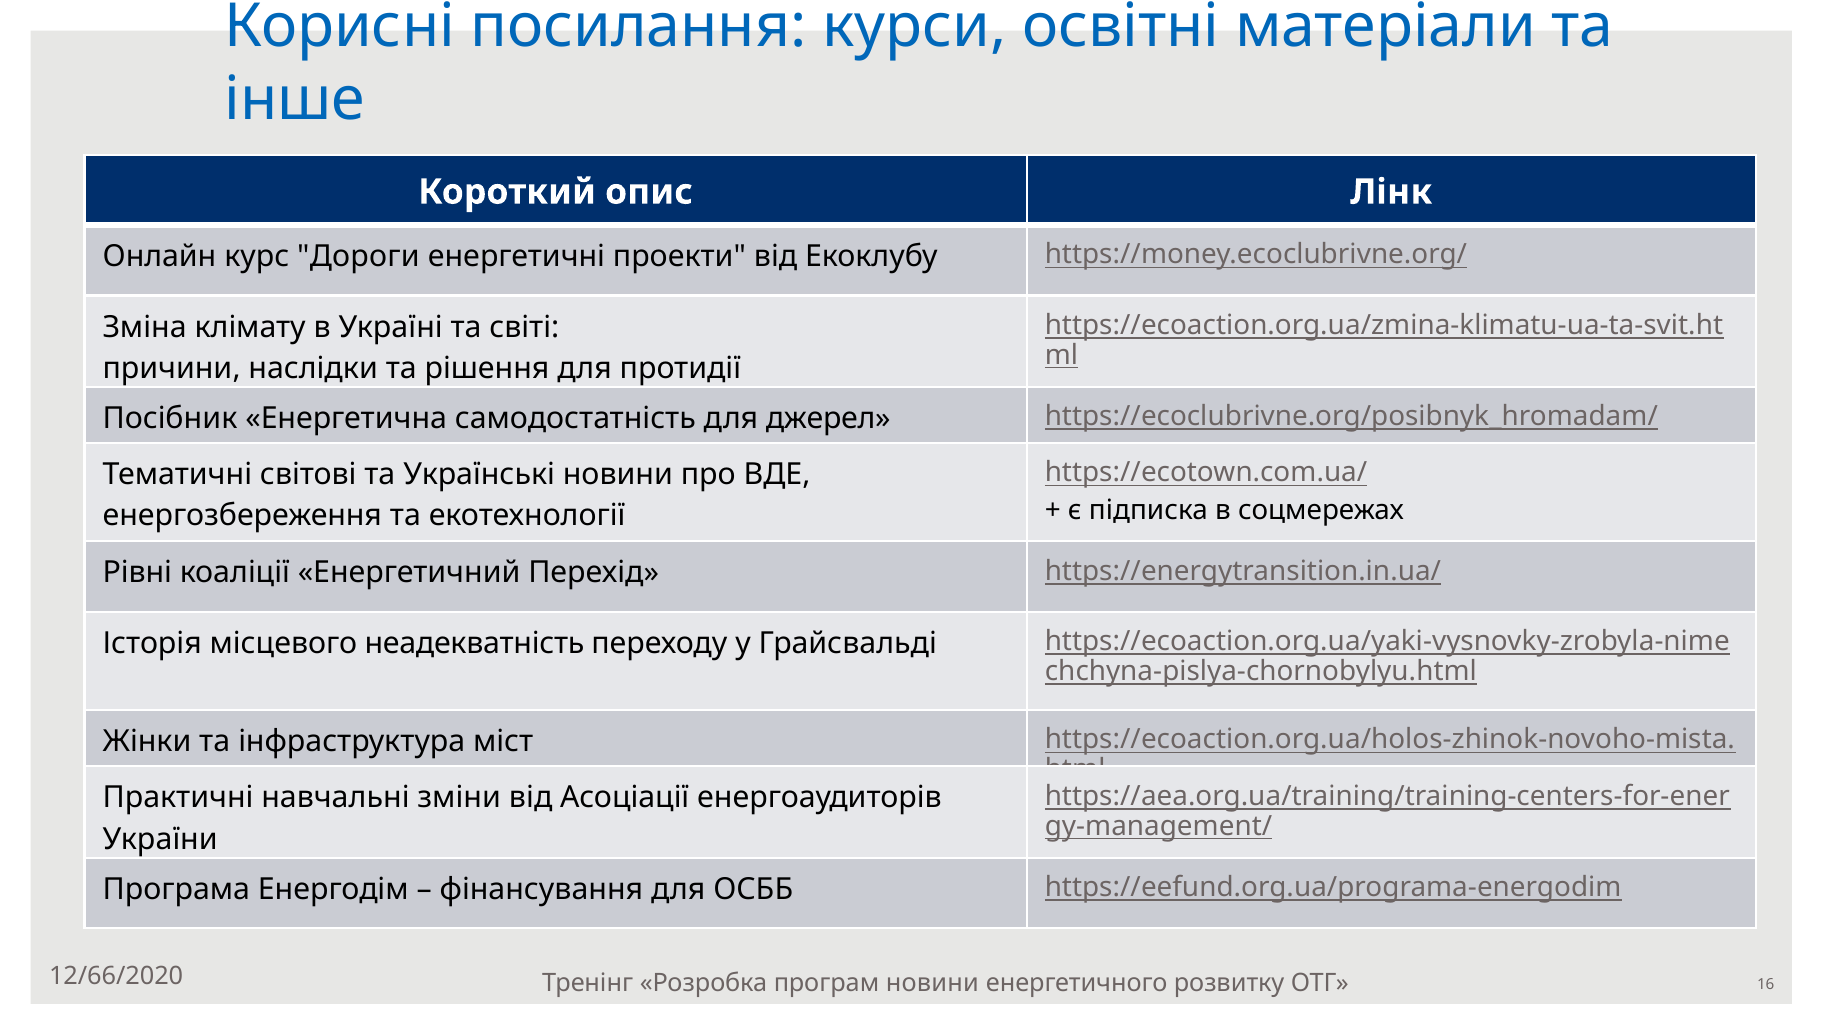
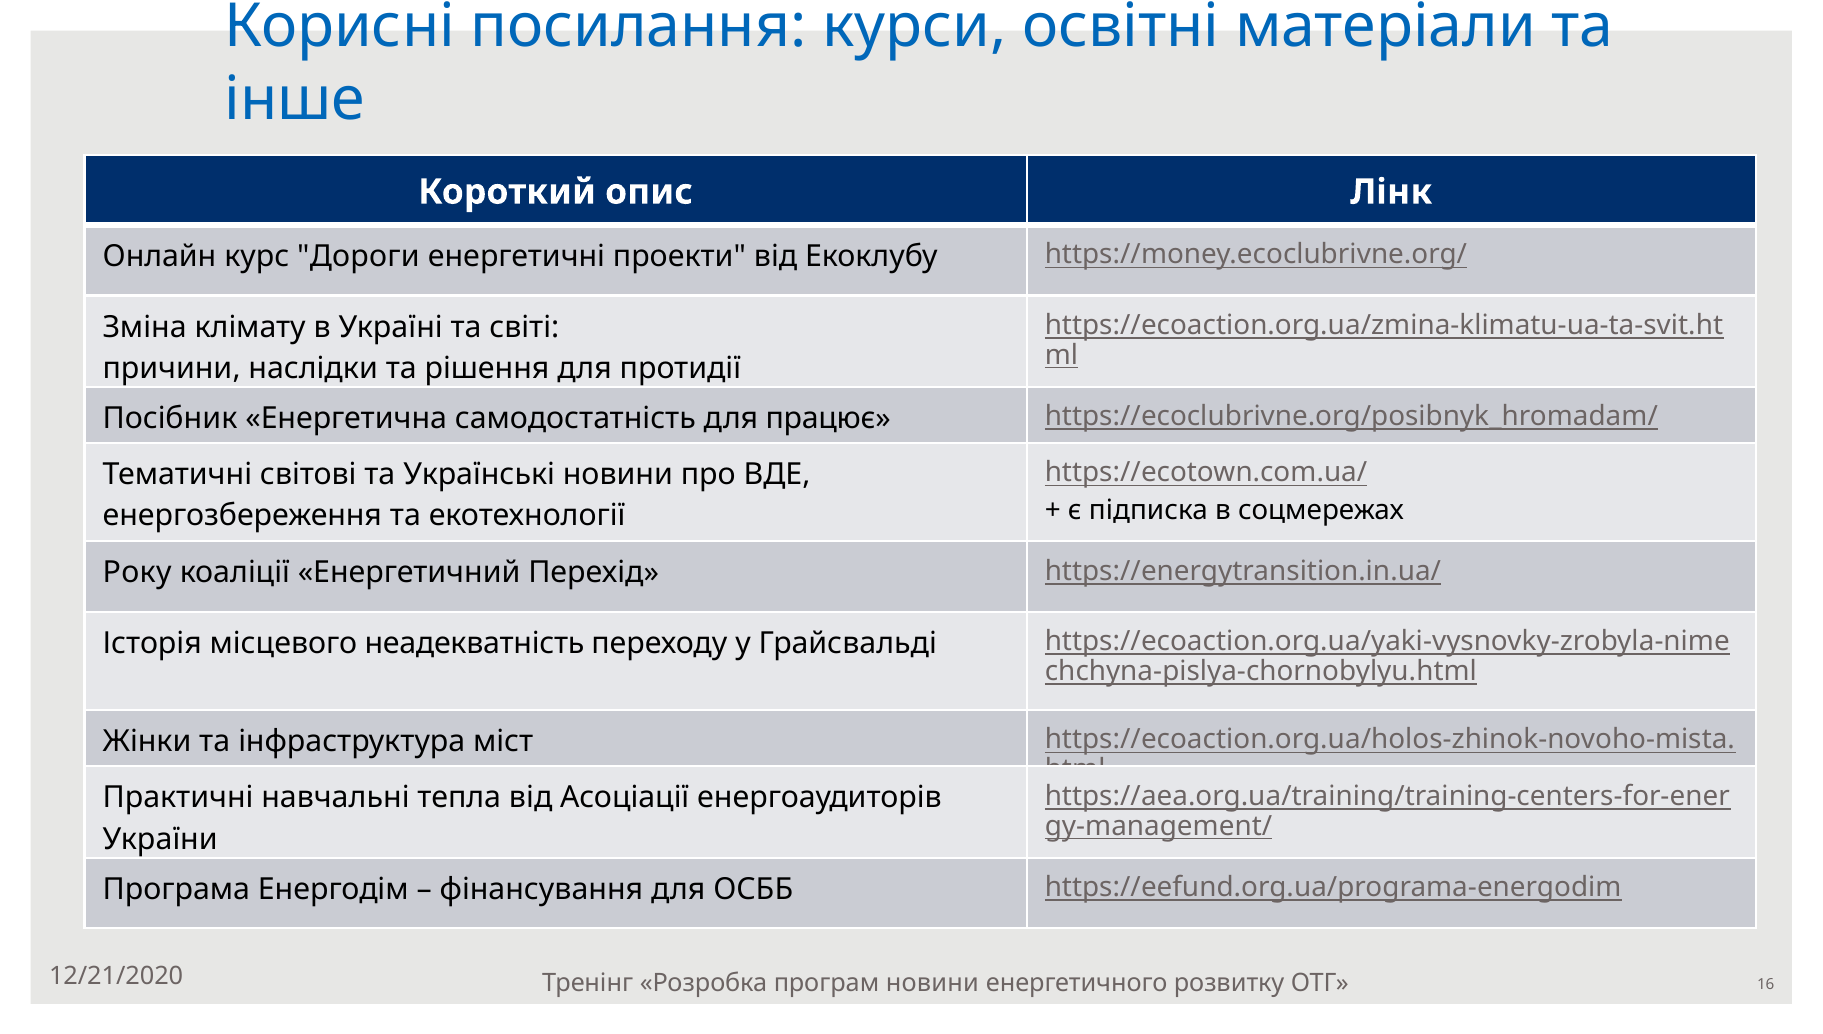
джерел: джерел -> працює (828, 418)
Рівні: Рівні -> Року (137, 573)
зміни: зміни -> тепла (459, 798)
12/66/2020: 12/66/2020 -> 12/21/2020 (116, 976)
